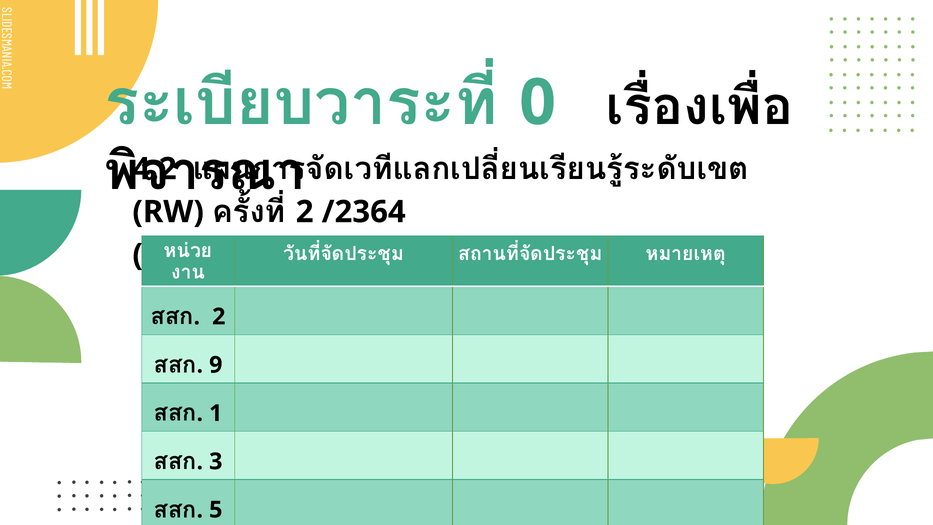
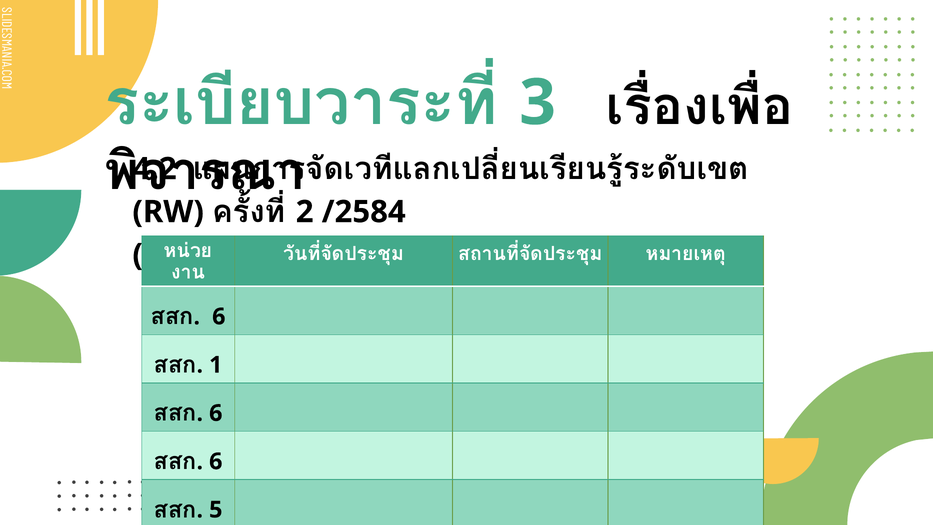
0: 0 -> 3 (538, 103)
/2364: /2364 -> /2584 (364, 212)
2: 2 -> 6 (219, 317)
9: 9 -> 1 (216, 365)
1: 1 -> 6 (216, 413)
3: 3 -> 6 (216, 461)
